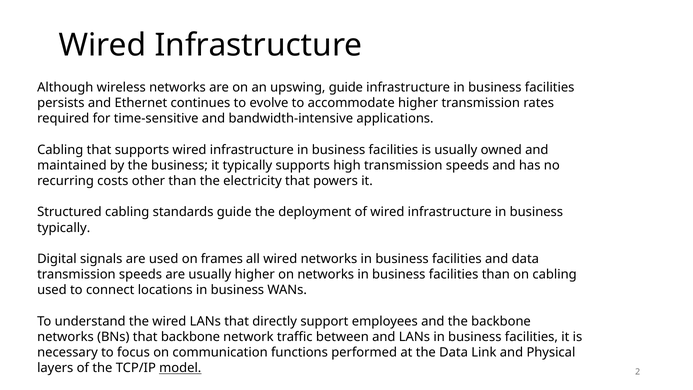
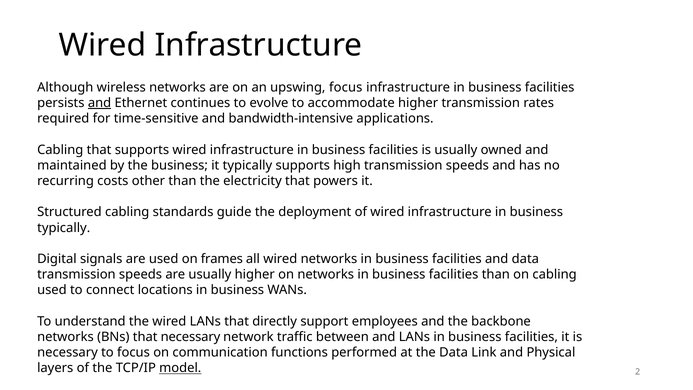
upswing guide: guide -> focus (346, 87)
and underline: none -> present (100, 103)
that backbone: backbone -> necessary (190, 337)
